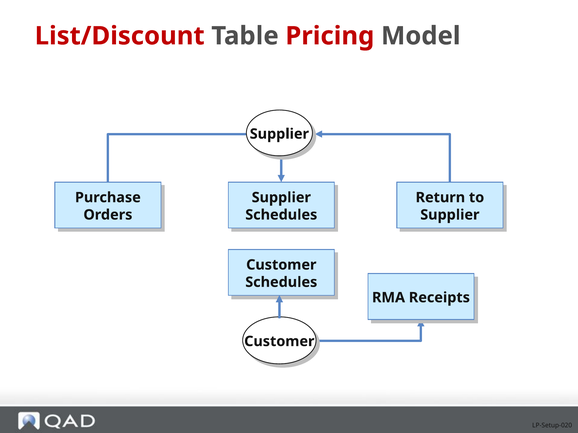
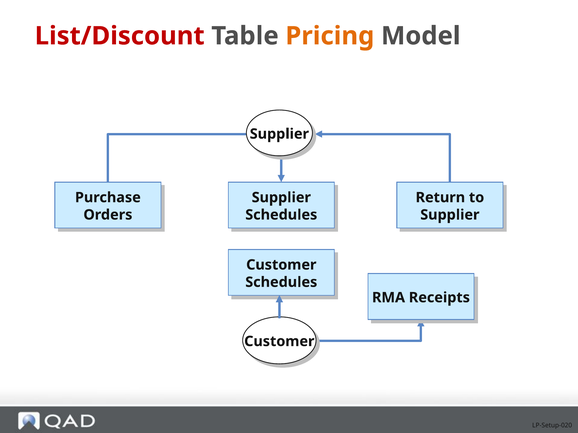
Pricing colour: red -> orange (330, 36)
